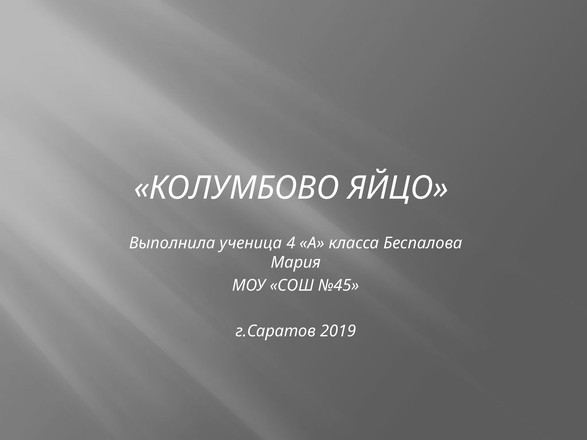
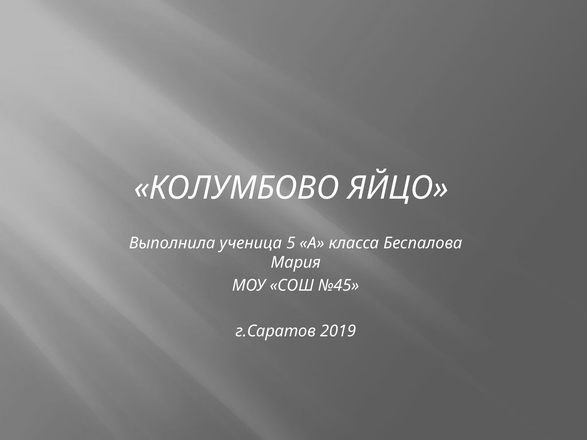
4: 4 -> 5 (291, 243)
